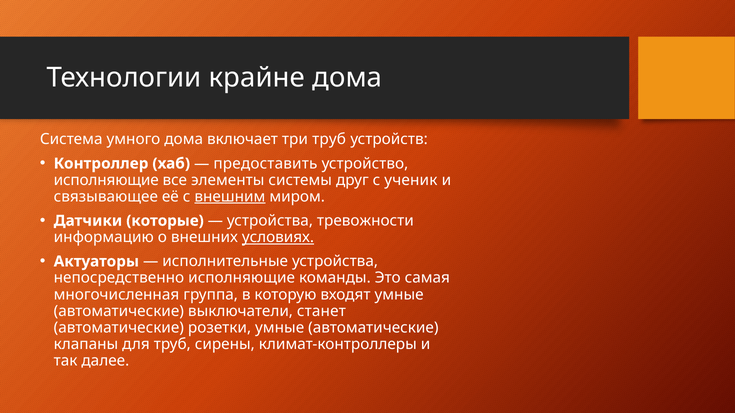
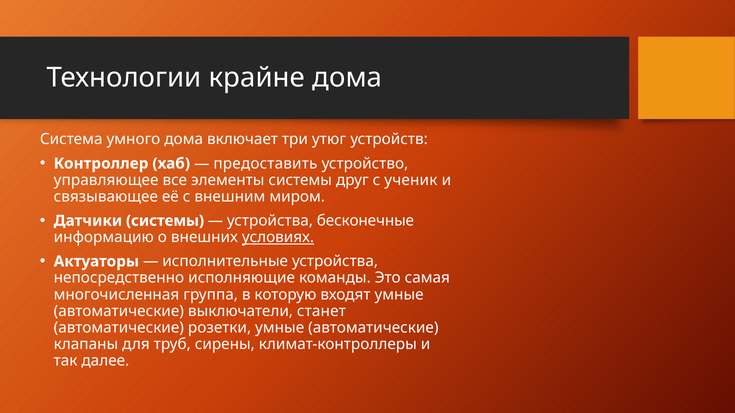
три труб: труб -> утюг (329, 139)
исполняющие: исполняющие -> управляющее (106, 180)
внешним underline: present -> none (230, 197)
Датчики которые: которые -> системы (165, 221)
тревожности: тревожности -> бесконечные (365, 221)
